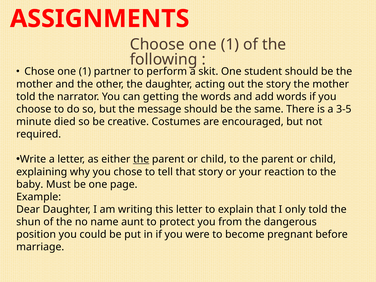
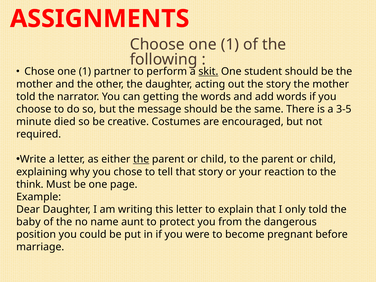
skit underline: none -> present (208, 72)
baby: baby -> think (30, 184)
shun: shun -> baby (28, 222)
